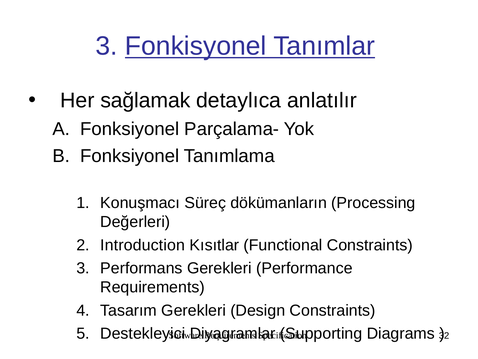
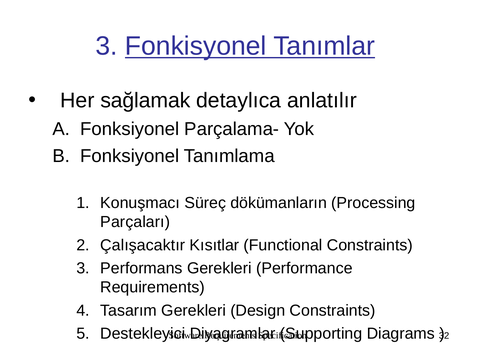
Değerleri: Değerleri -> Parçaları (135, 222)
Introduction: Introduction -> Çalışacaktır (143, 245)
